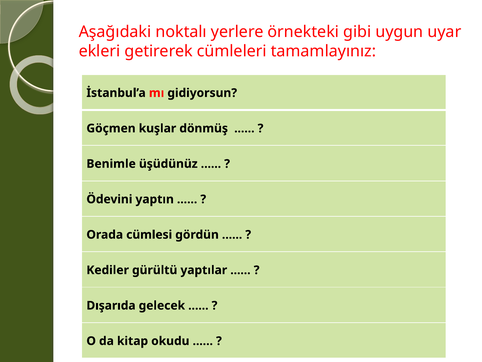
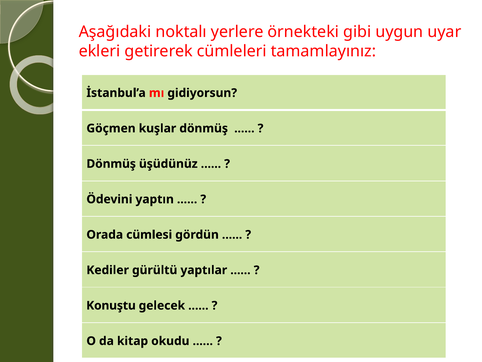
Benimle: Benimle -> Dönmüş (111, 164)
Dışarıda: Dışarıda -> Konuştu (111, 305)
